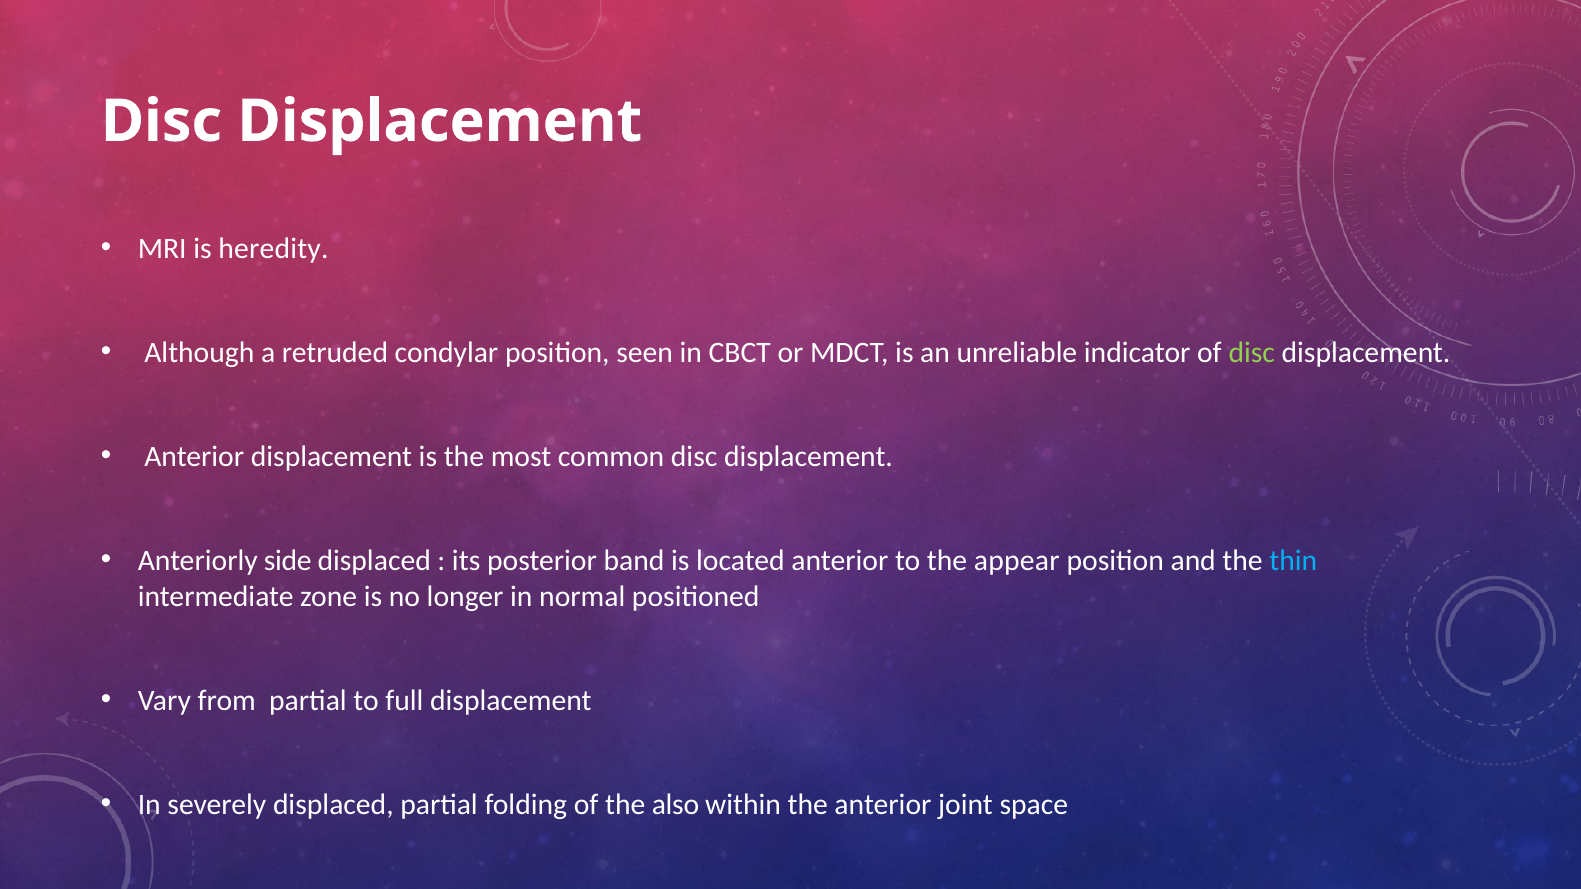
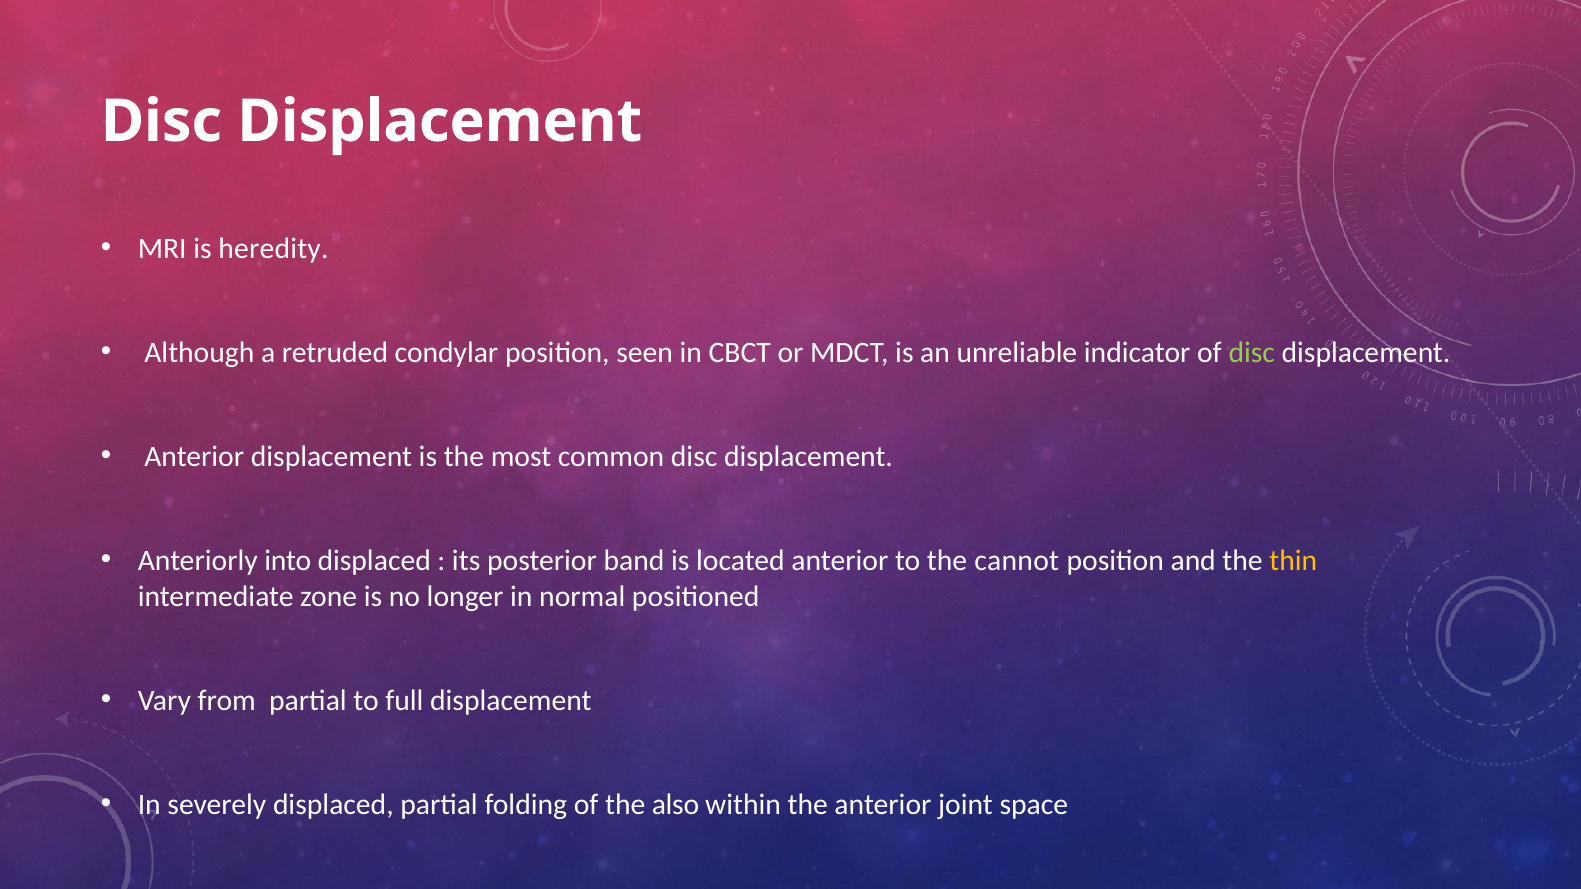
side: side -> into (288, 561)
appear: appear -> cannot (1017, 561)
thin colour: light blue -> yellow (1293, 561)
